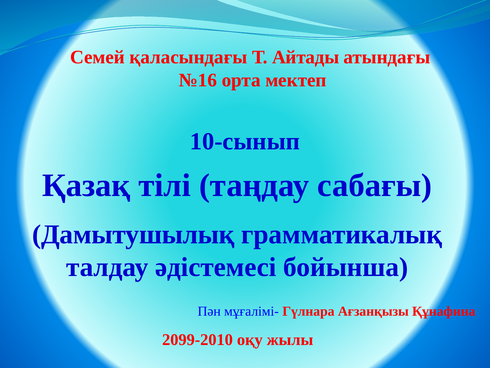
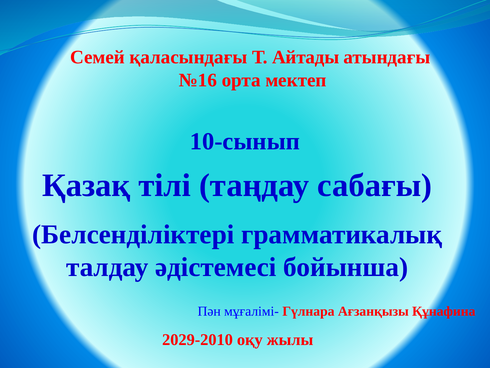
Дамытушылық: Дамытушылық -> Белсенділіктері (133, 234)
2099-2010: 2099-2010 -> 2029-2010 (197, 339)
